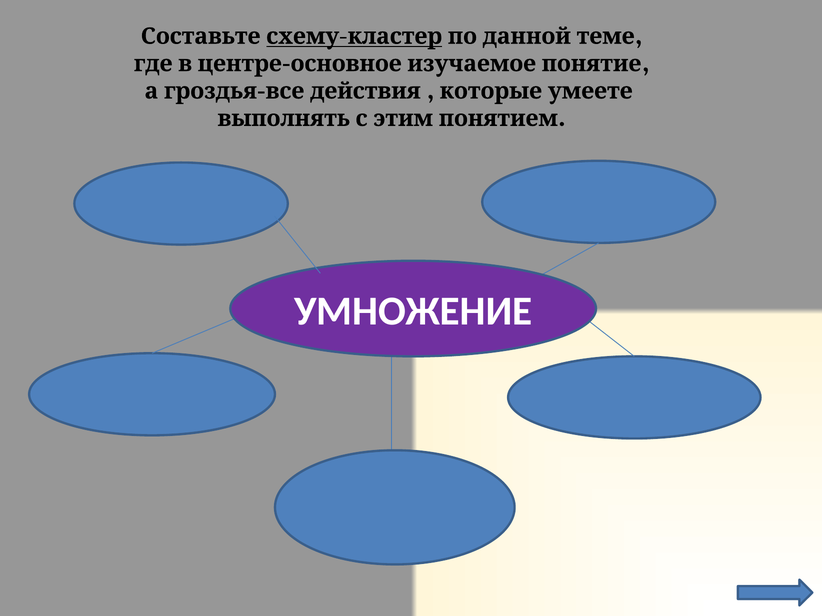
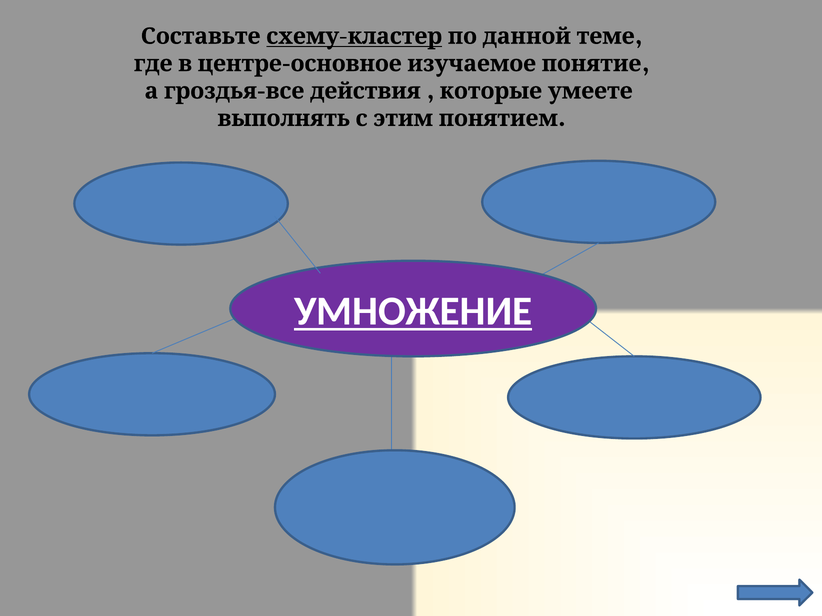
УМНОЖЕНИЕ underline: none -> present (413, 312)
